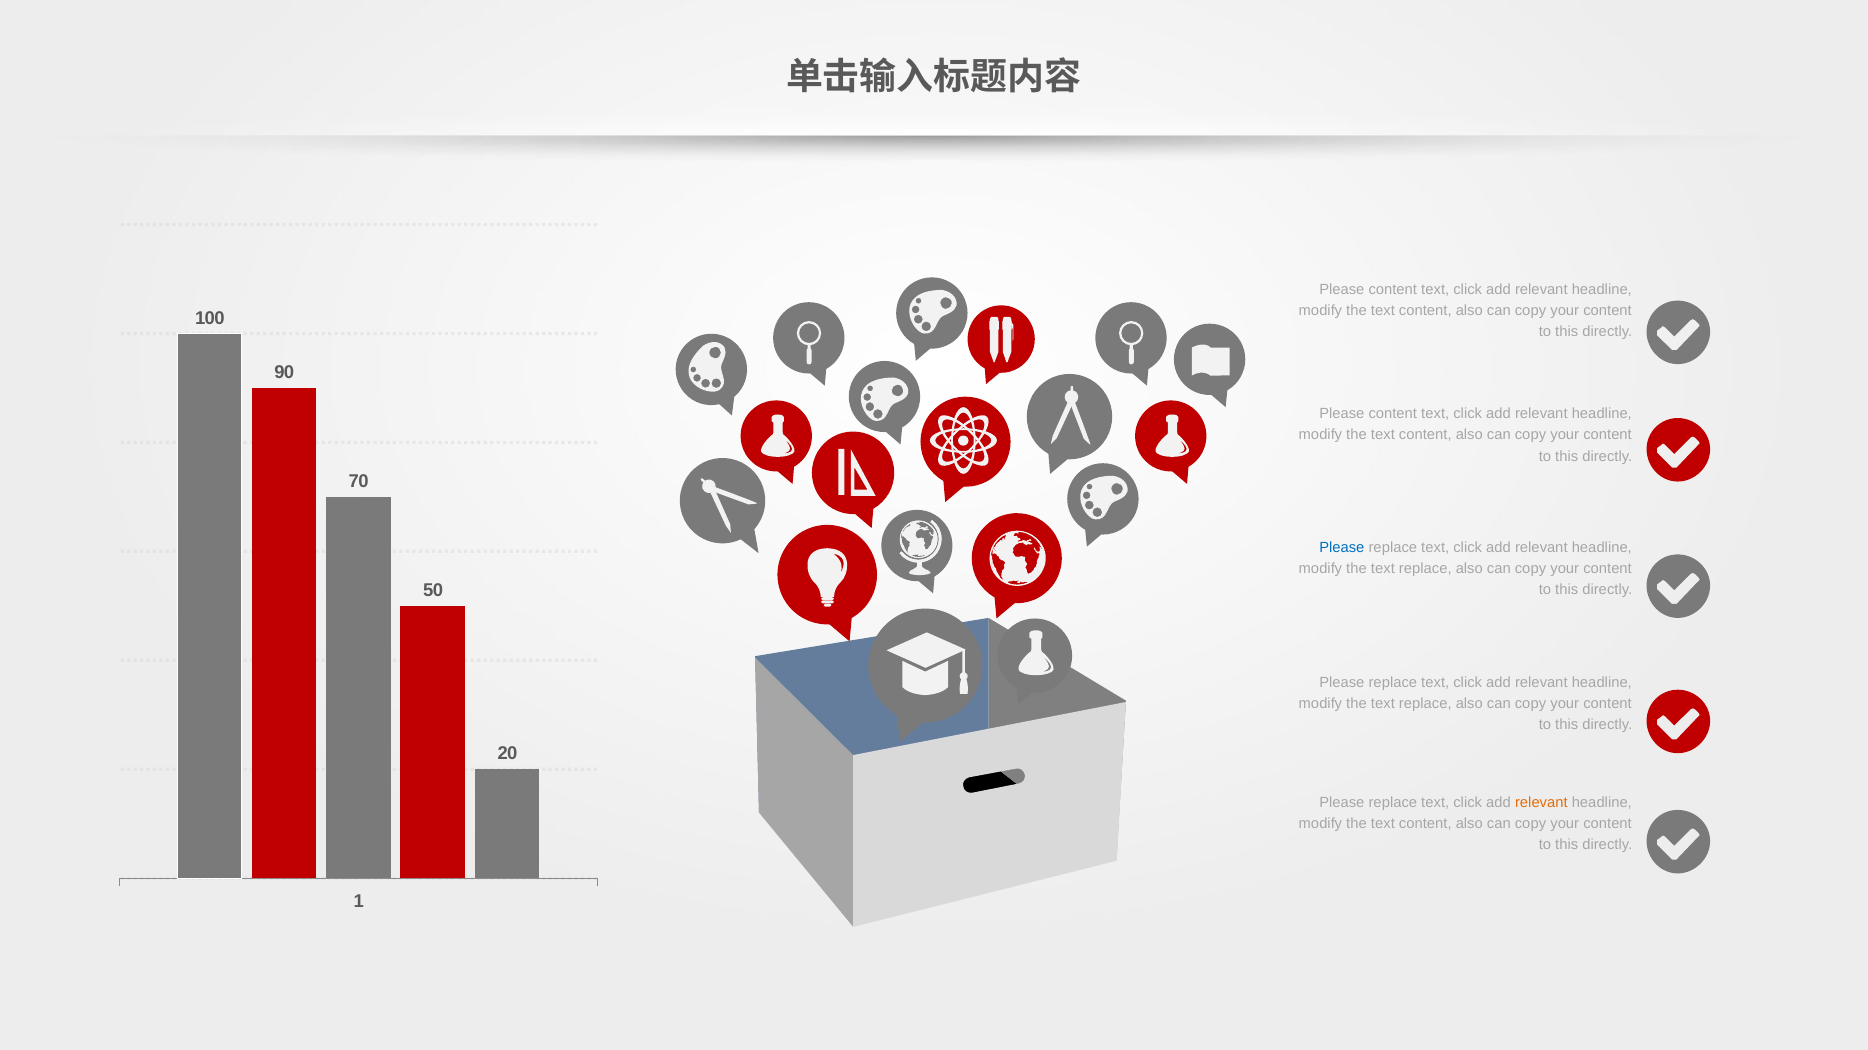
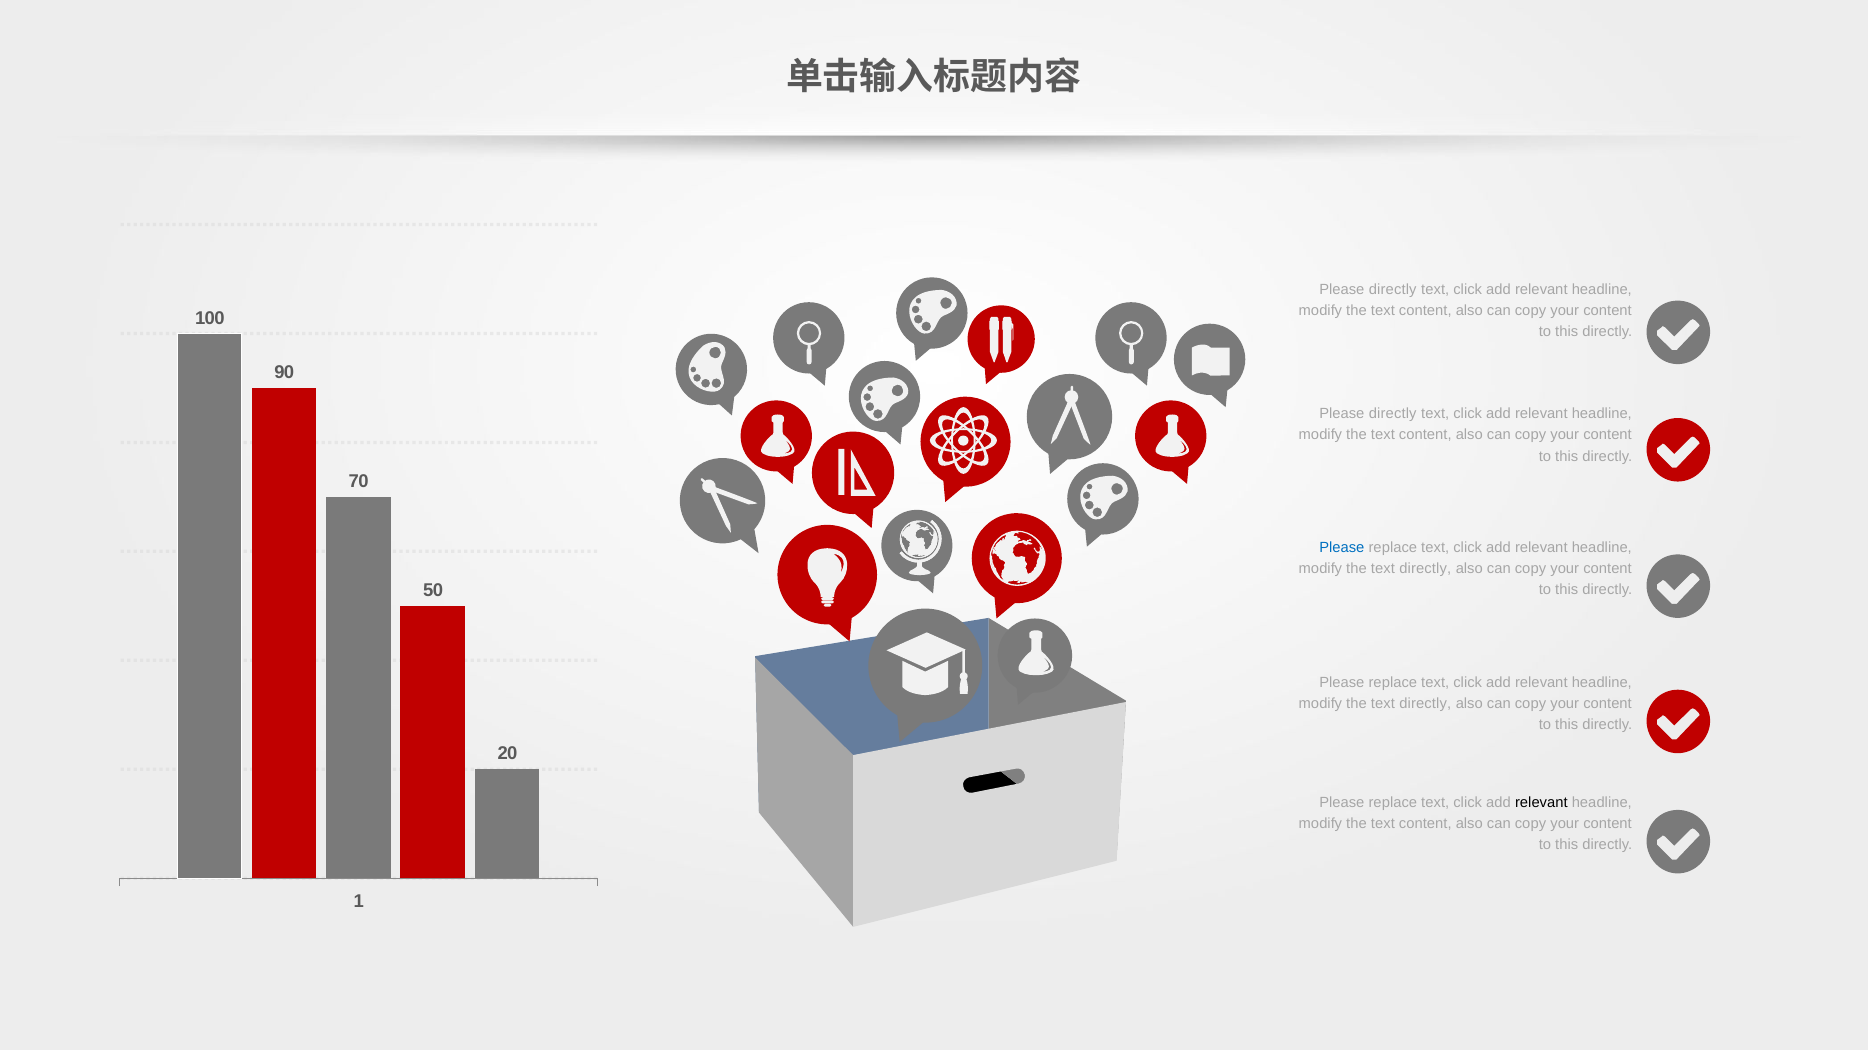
content: content -> directly (1393, 290)
content: content -> directly (1393, 414)
replace: replace -> directly (1425, 569)
replace: replace -> directly (1425, 704)
relevant colour: orange -> black (1541, 803)
